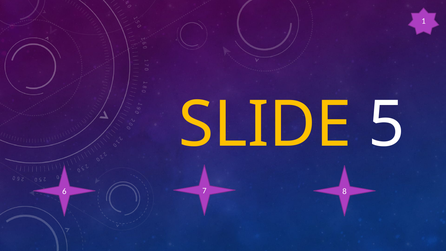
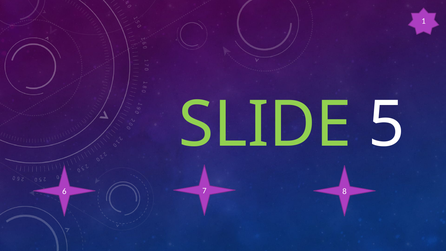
SLIDE colour: yellow -> light green (265, 125)
